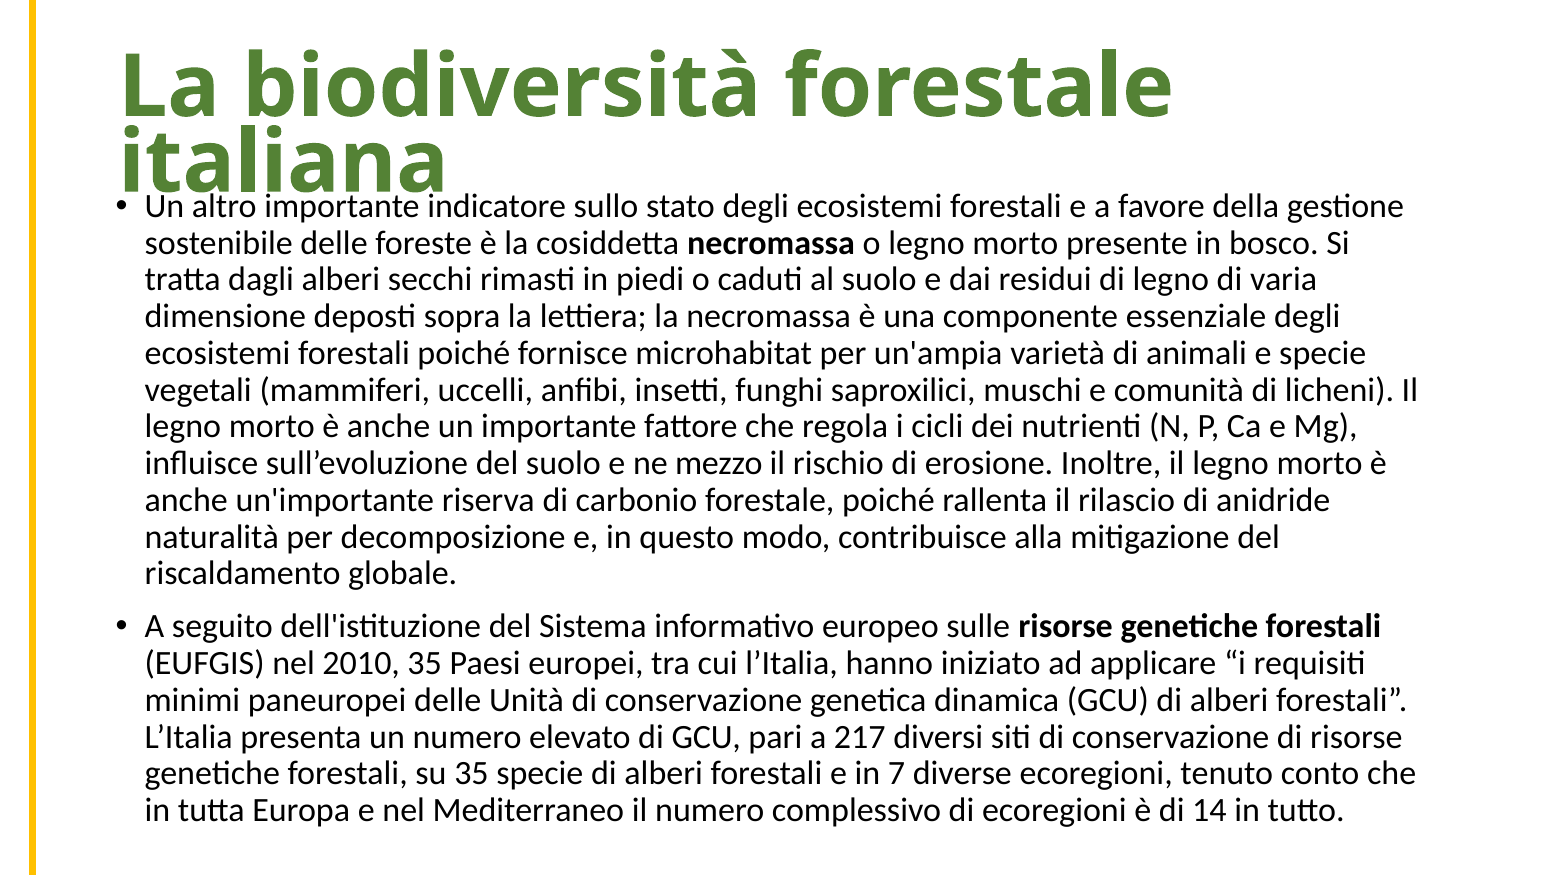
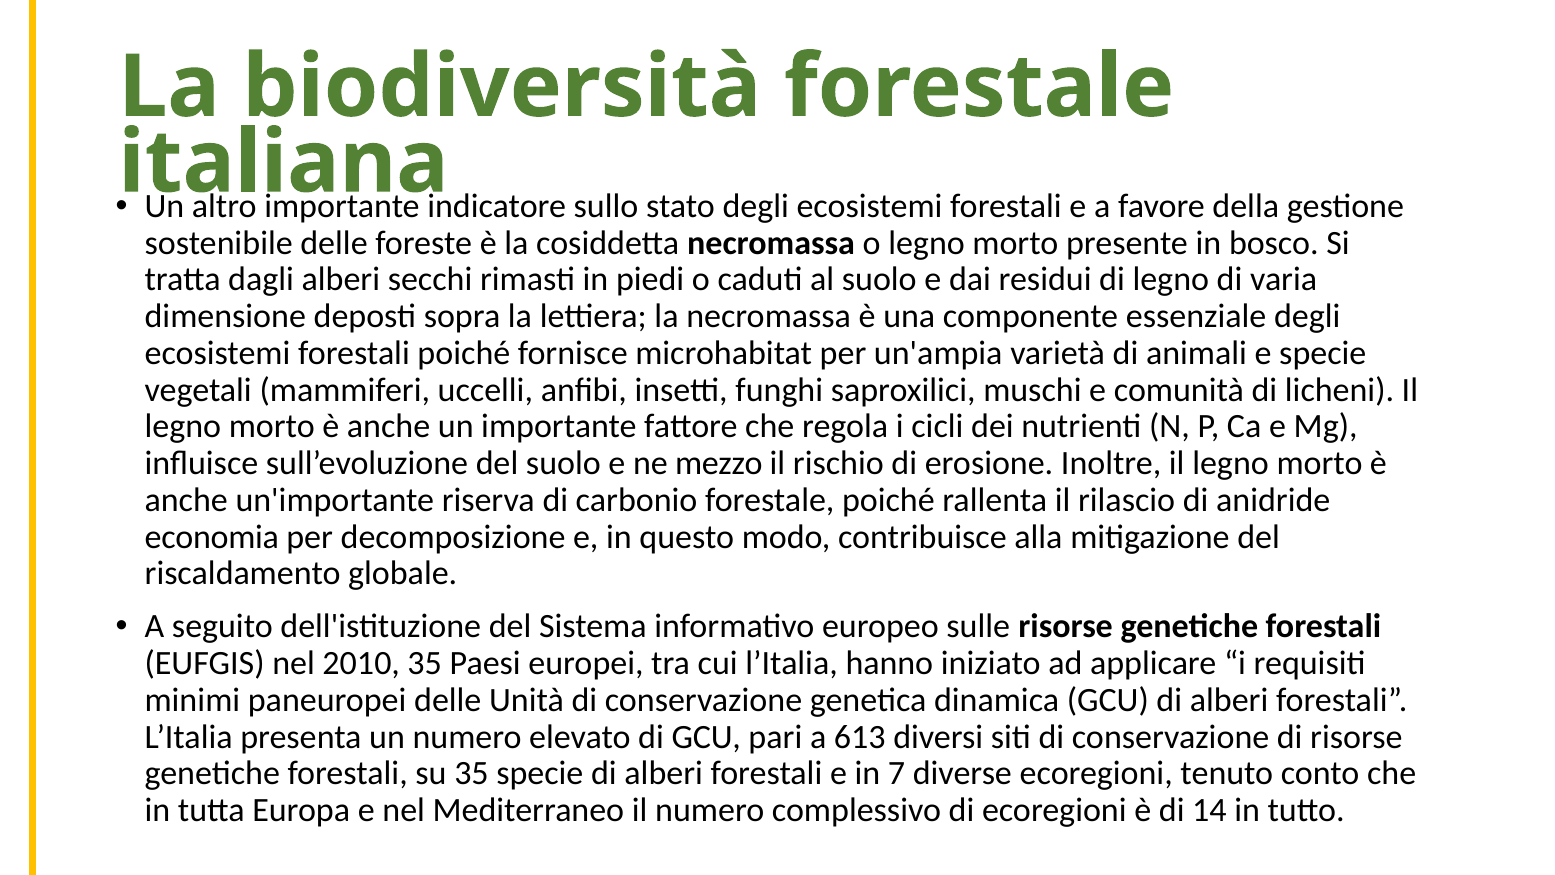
naturalità: naturalità -> economia (212, 537)
217: 217 -> 613 (860, 737)
